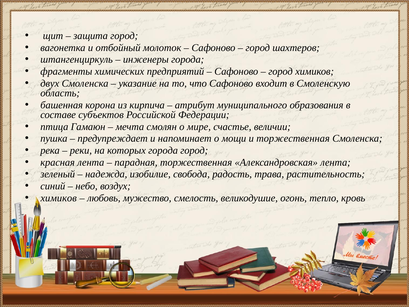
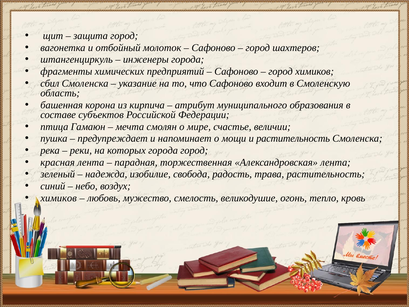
двух: двух -> сбил (50, 83)
и торжественная: торжественная -> растительность (293, 138)
